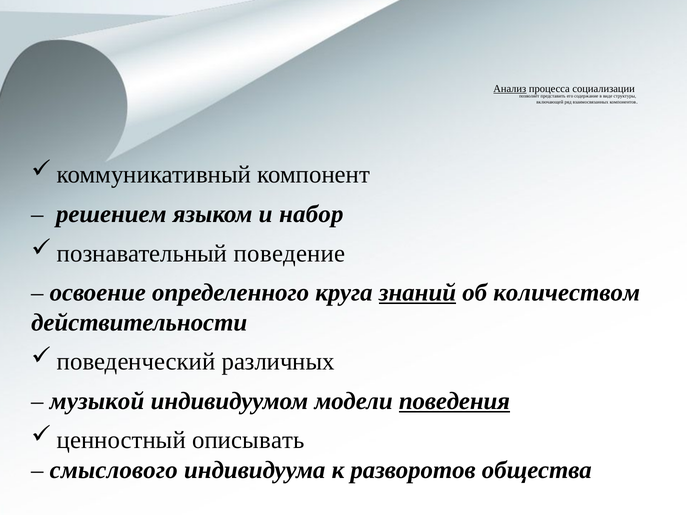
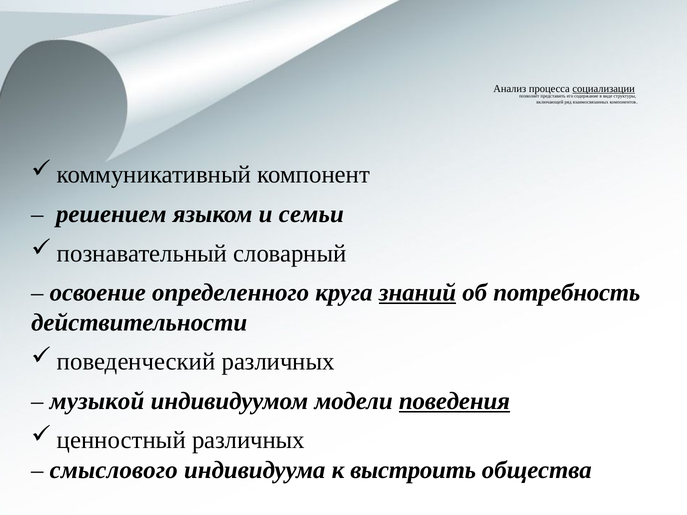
Анализ underline: present -> none (510, 89)
социализации underline: none -> present (604, 89)
набор: набор -> семьи (311, 214)
поведение: поведение -> словарный (290, 253)
количеством: количеством -> потребность (567, 293)
описывать: описывать -> различных (248, 440)
разворотов: разворотов -> выстроить (413, 470)
